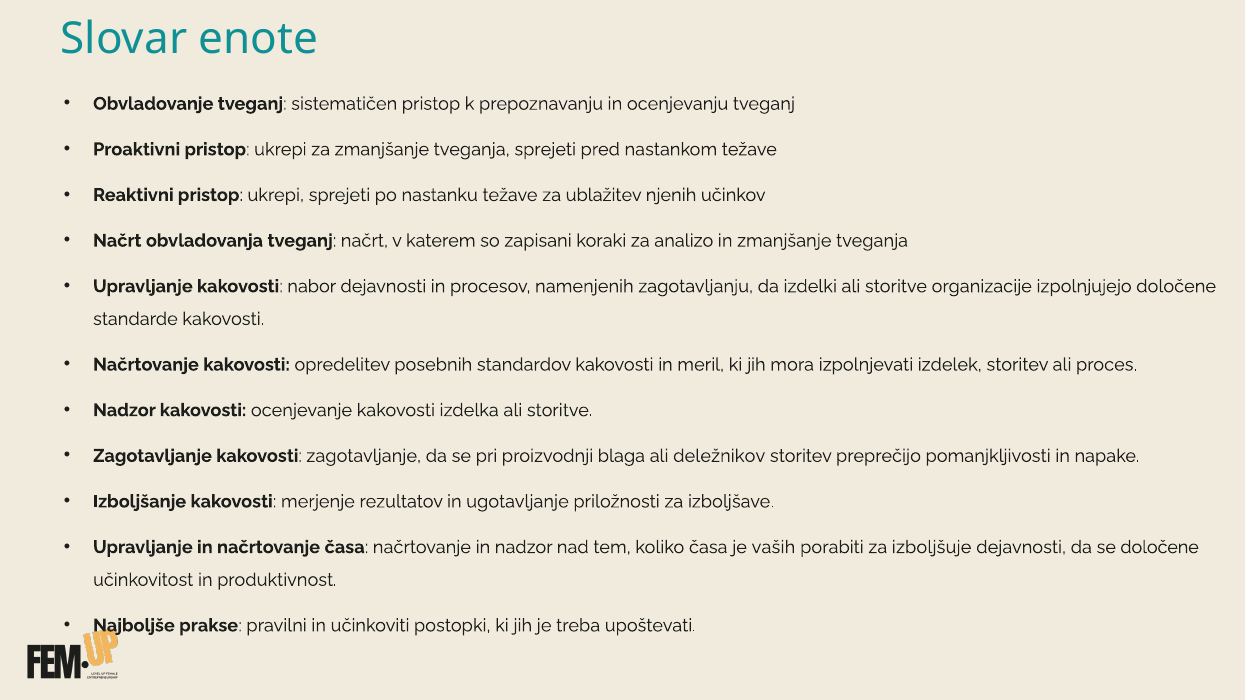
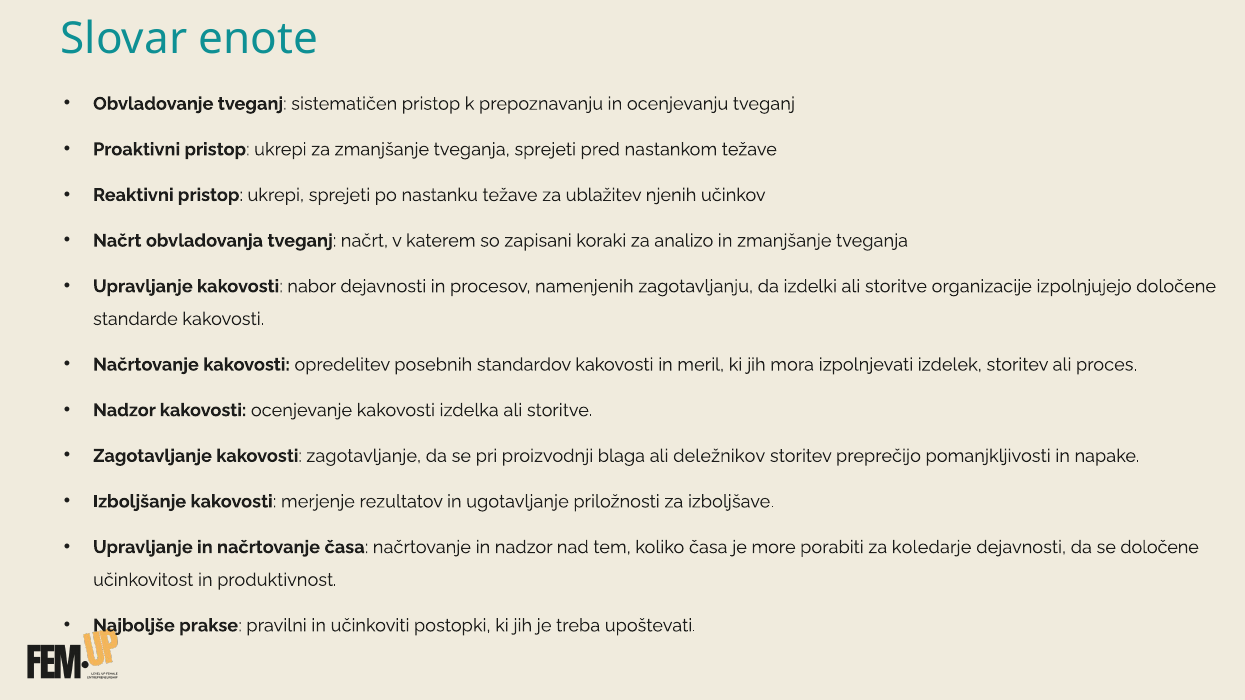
vaših: vaših -> more (774, 547)
izboljšuje: izboljšuje -> koledarje (932, 547)
